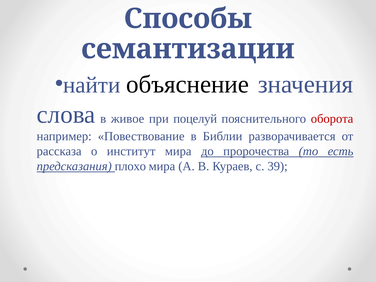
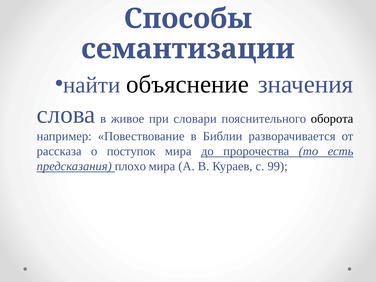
поцелуй: поцелуй -> словари (195, 119)
оборота colour: red -> black (332, 119)
институт: институт -> поступок (131, 151)
39: 39 -> 99 (278, 166)
